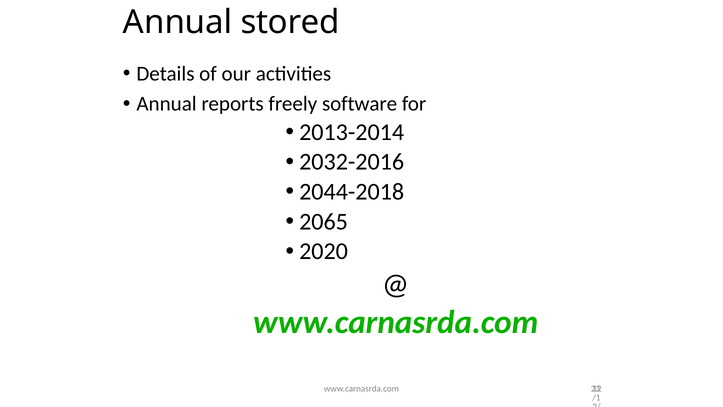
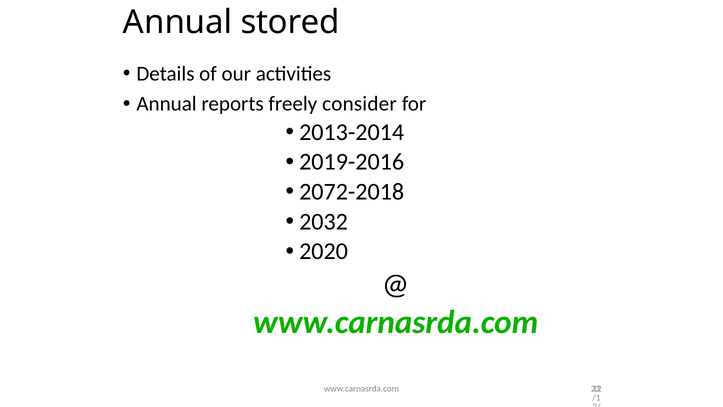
software: software -> consider (359, 104)
2032-2016: 2032-2016 -> 2019-2016 (352, 162)
2044-2018: 2044-2018 -> 2072-2018 (352, 192)
2065: 2065 -> 2032 (324, 221)
